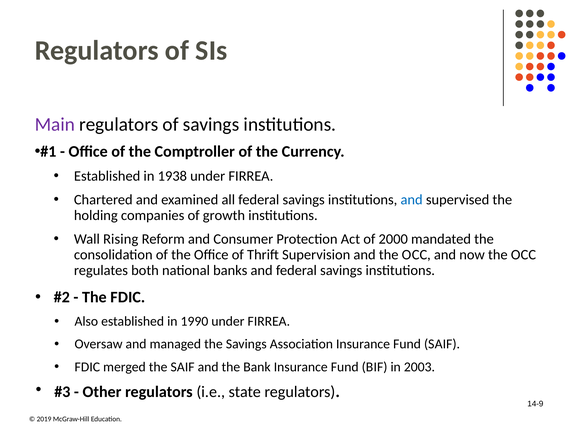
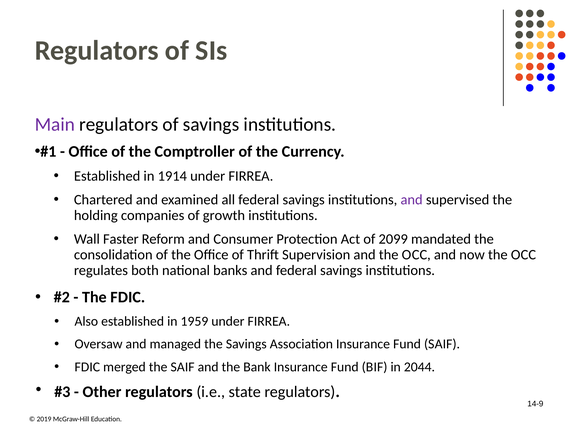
1938: 1938 -> 1914 (172, 176)
and colour: blue -> purple (412, 199)
Rising: Rising -> Faster (121, 239)
2000: 2000 -> 2099 (393, 239)
1990: 1990 -> 1959 (194, 321)
2003: 2003 -> 2044 (419, 367)
